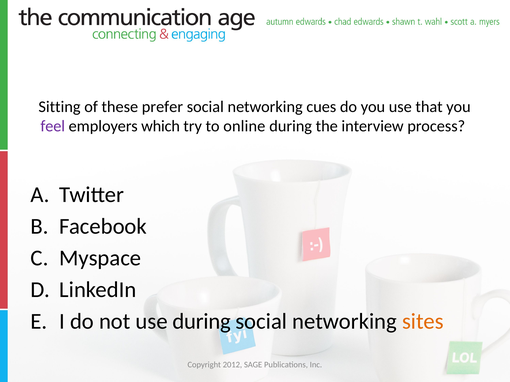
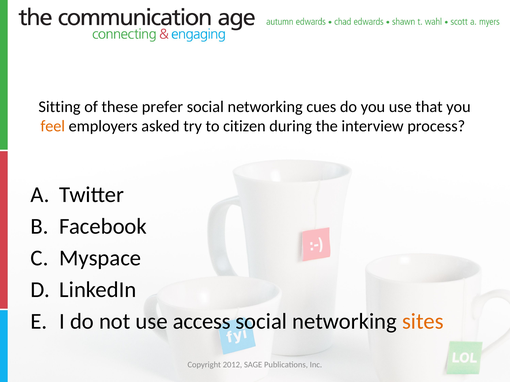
feel colour: purple -> orange (53, 126)
which: which -> asked (160, 126)
online: online -> citizen (244, 126)
use during: during -> access (202, 322)
